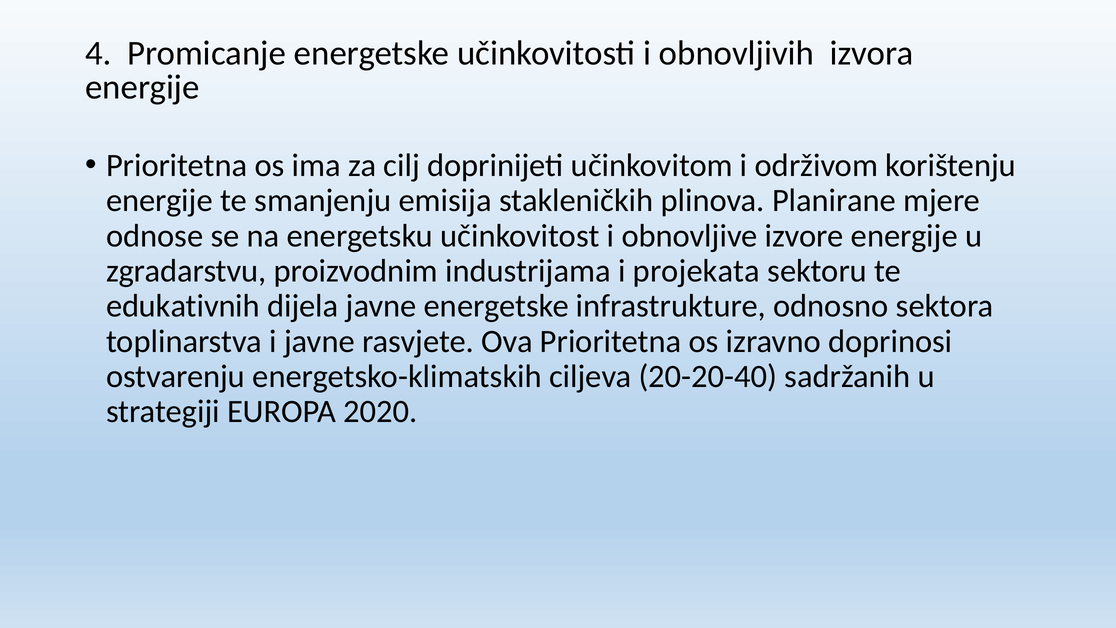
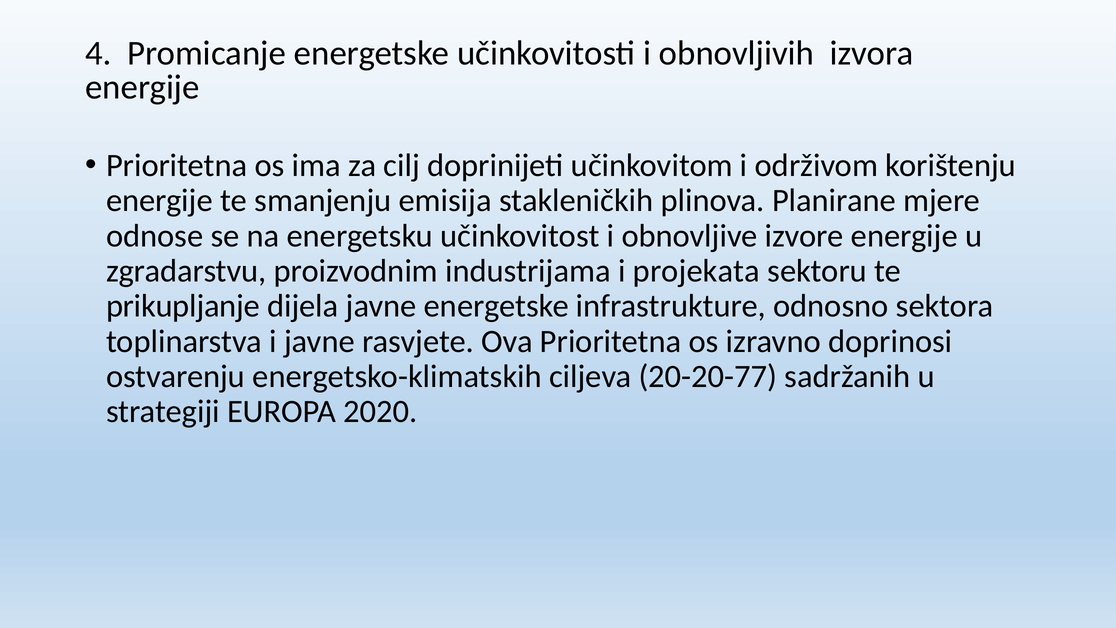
edukativnih: edukativnih -> prikupljanje (183, 306)
20-20-40: 20-20-40 -> 20-20-77 (708, 376)
